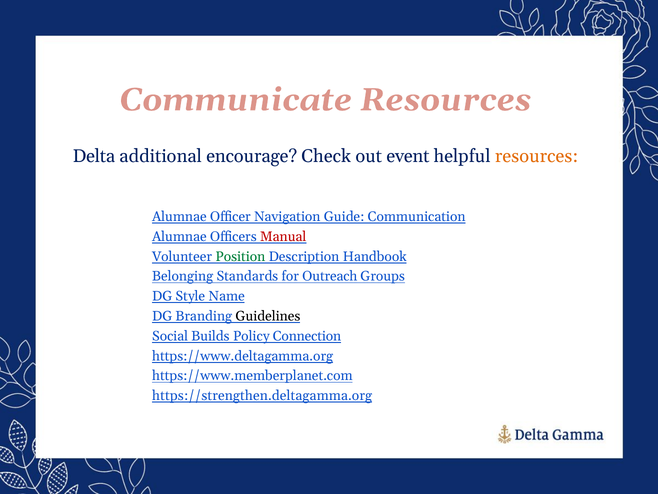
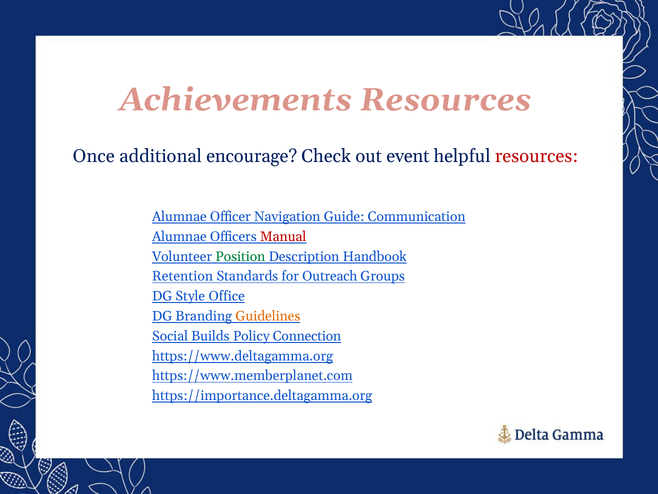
Communicate: Communicate -> Achievements (235, 100)
Delta: Delta -> Once (94, 156)
resources colour: orange -> red (537, 156)
Belonging: Belonging -> Retention (183, 276)
Name: Name -> Office (227, 296)
Guidelines colour: black -> orange (268, 316)
https://strengthen.deltagamma.org: https://strengthen.deltagamma.org -> https://importance.deltagamma.org (262, 395)
